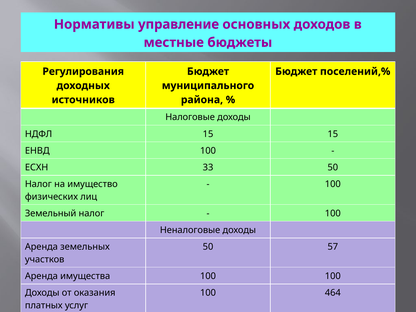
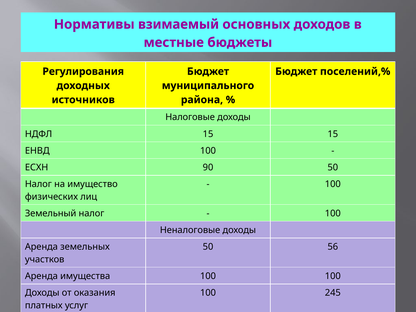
управление: управление -> взимаемый (179, 24)
33: 33 -> 90 (208, 167)
57: 57 -> 56 (333, 247)
464: 464 -> 245 (333, 293)
